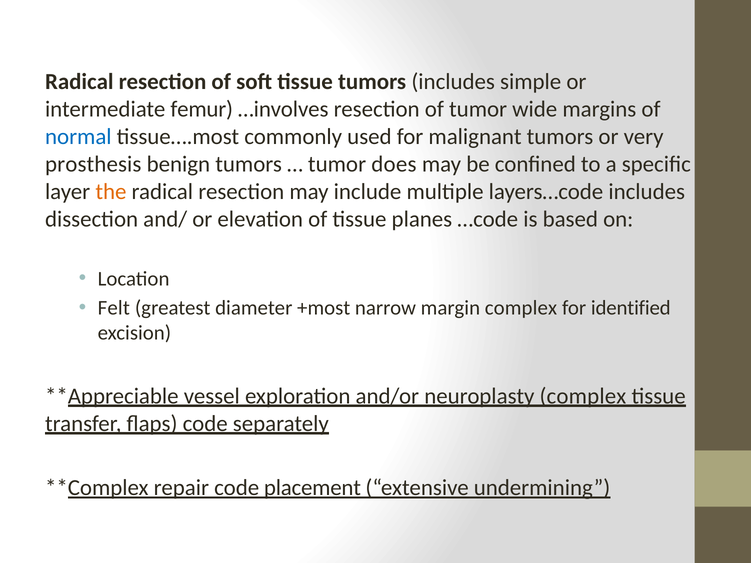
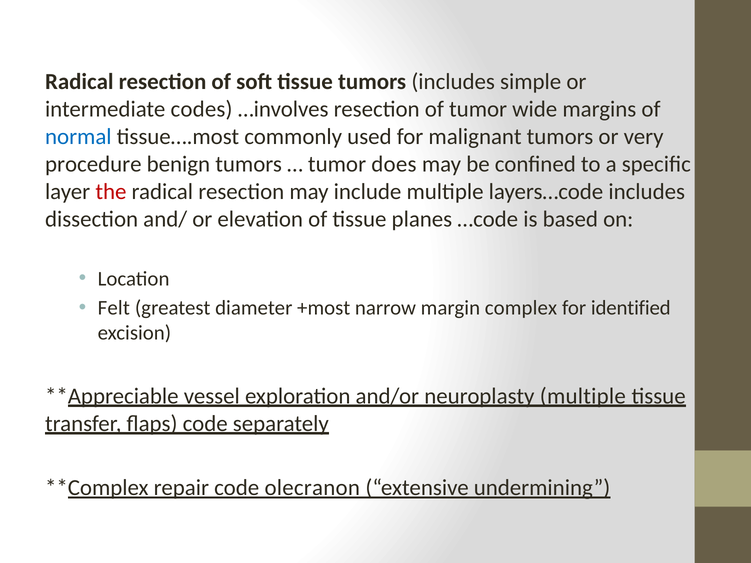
femur: femur -> codes (202, 109)
prosthesis: prosthesis -> procedure (93, 164)
the colour: orange -> red (111, 192)
neuroplasty complex: complex -> multiple (583, 396)
placement: placement -> olecranon (312, 488)
